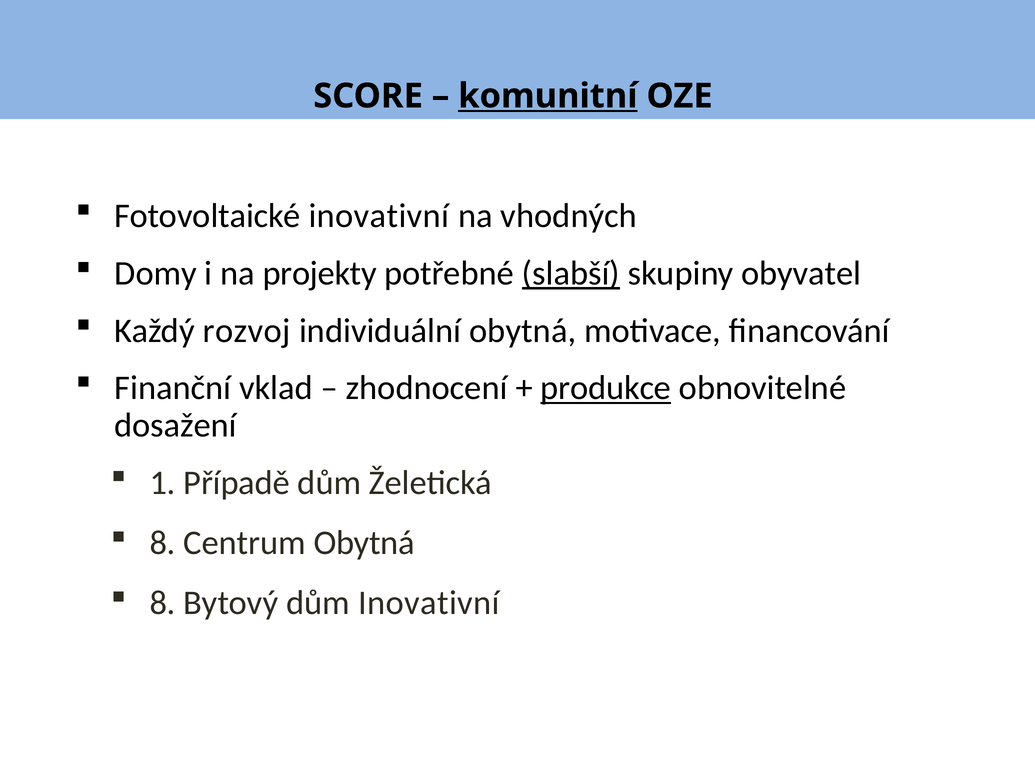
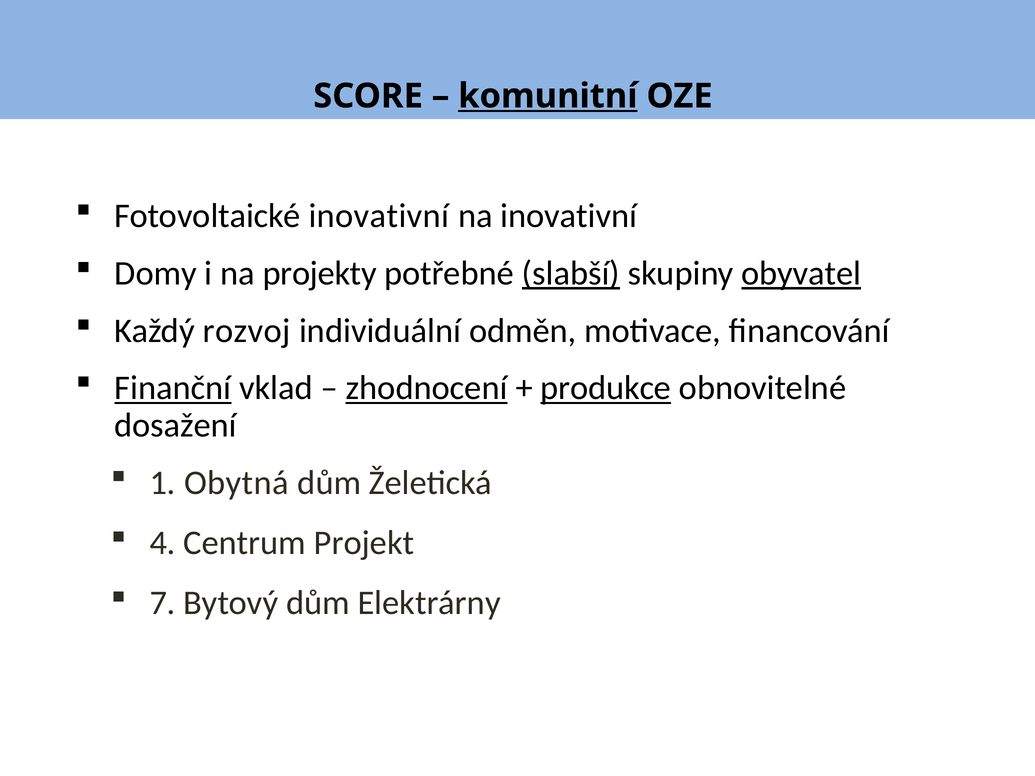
na vhodných: vhodných -> inovativní (569, 216)
obyvatel underline: none -> present (801, 273)
individuální obytná: obytná -> odměn (523, 331)
Finanční underline: none -> present (173, 388)
zhodnocení underline: none -> present (427, 388)
Případě: Případě -> Obytná (236, 483)
8: 8 -> 4 (163, 543)
Centrum Obytná: Obytná -> Projekt (364, 543)
8: 8 -> 7 (163, 603)
dům Inovativní: Inovativní -> Elektrárny (429, 603)
